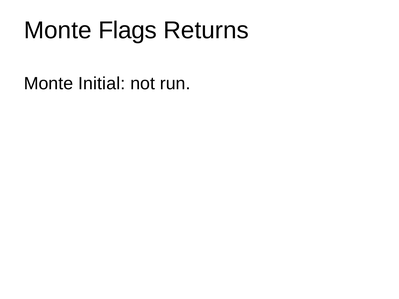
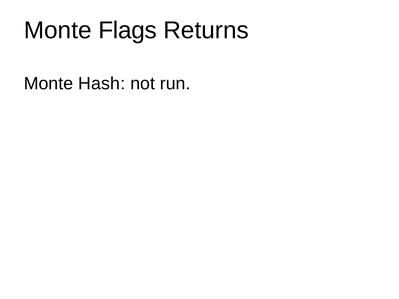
Initial: Initial -> Hash (102, 84)
